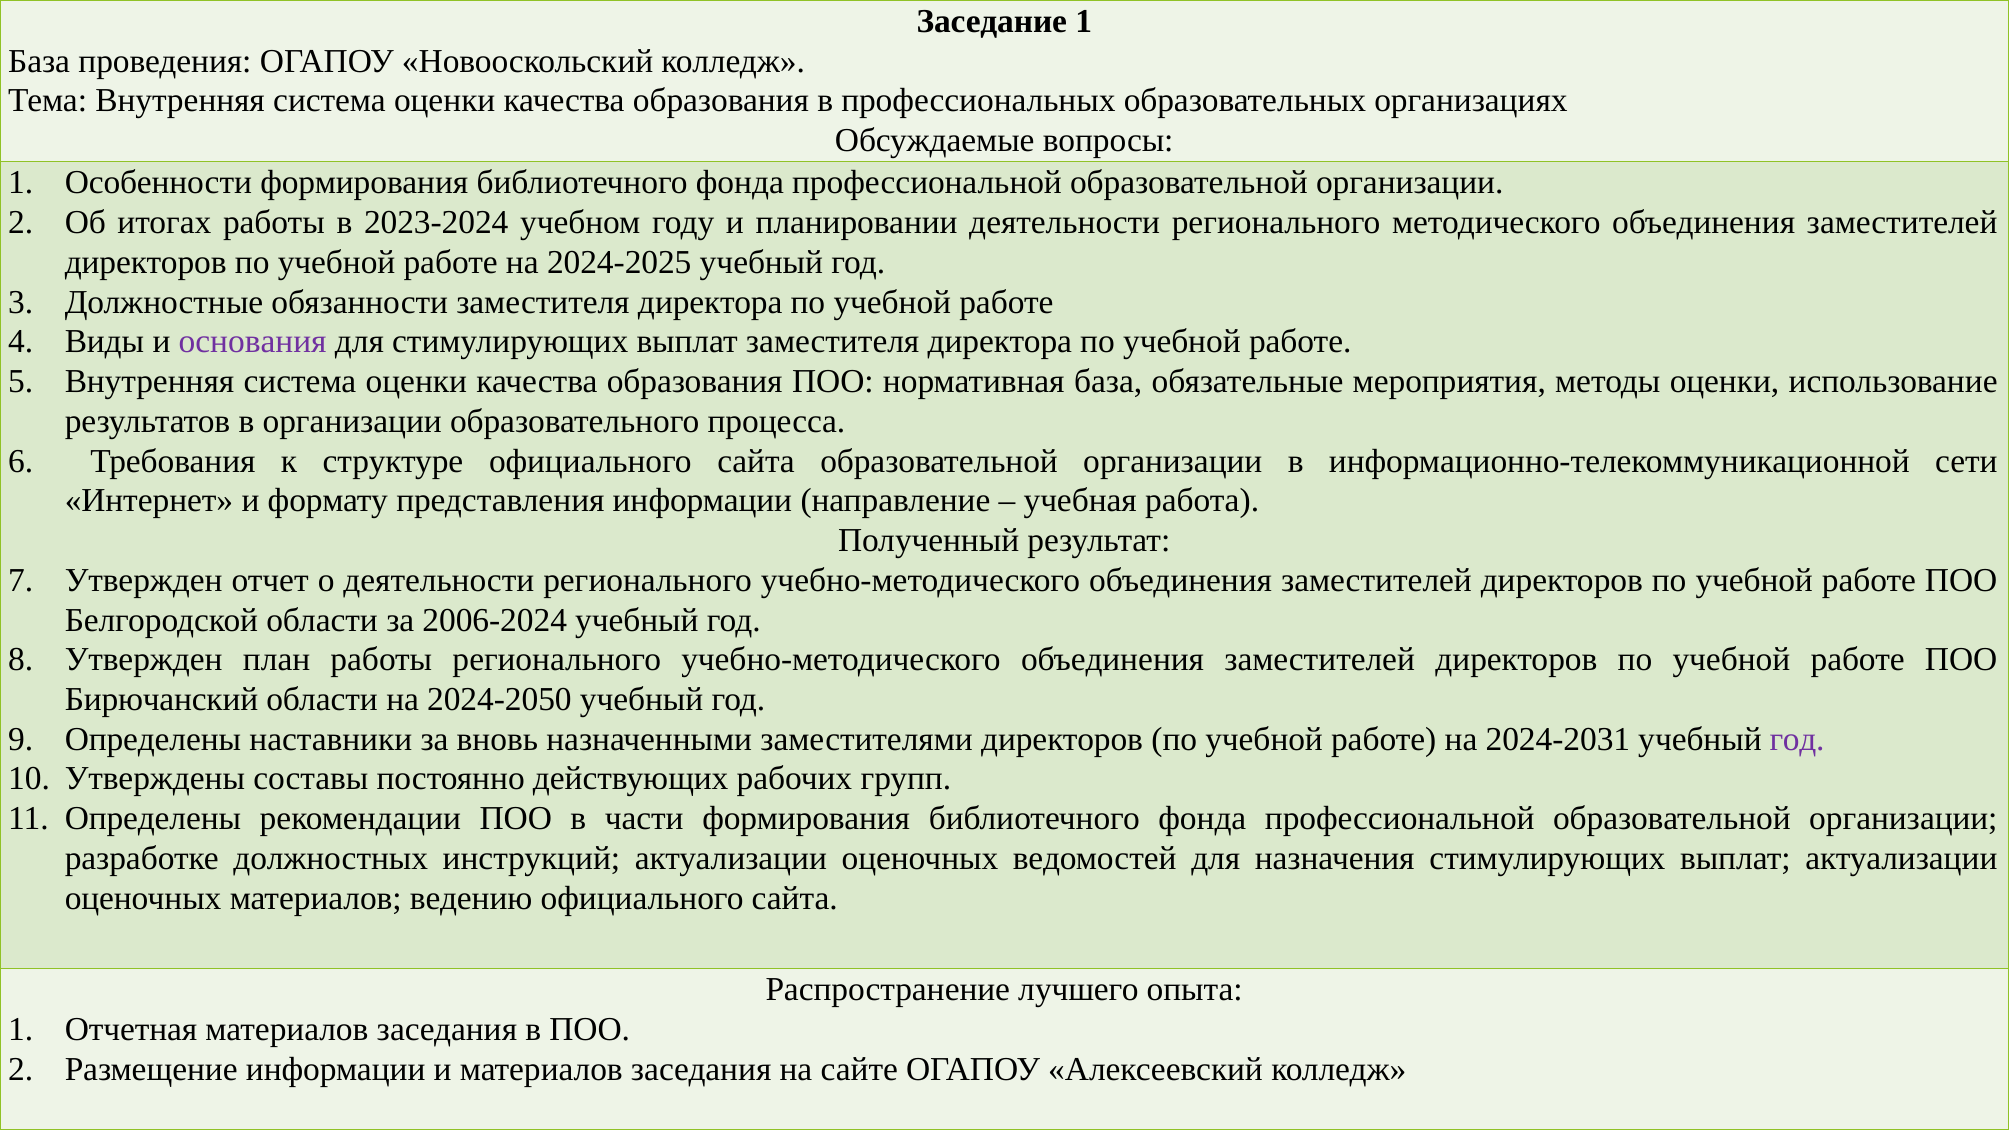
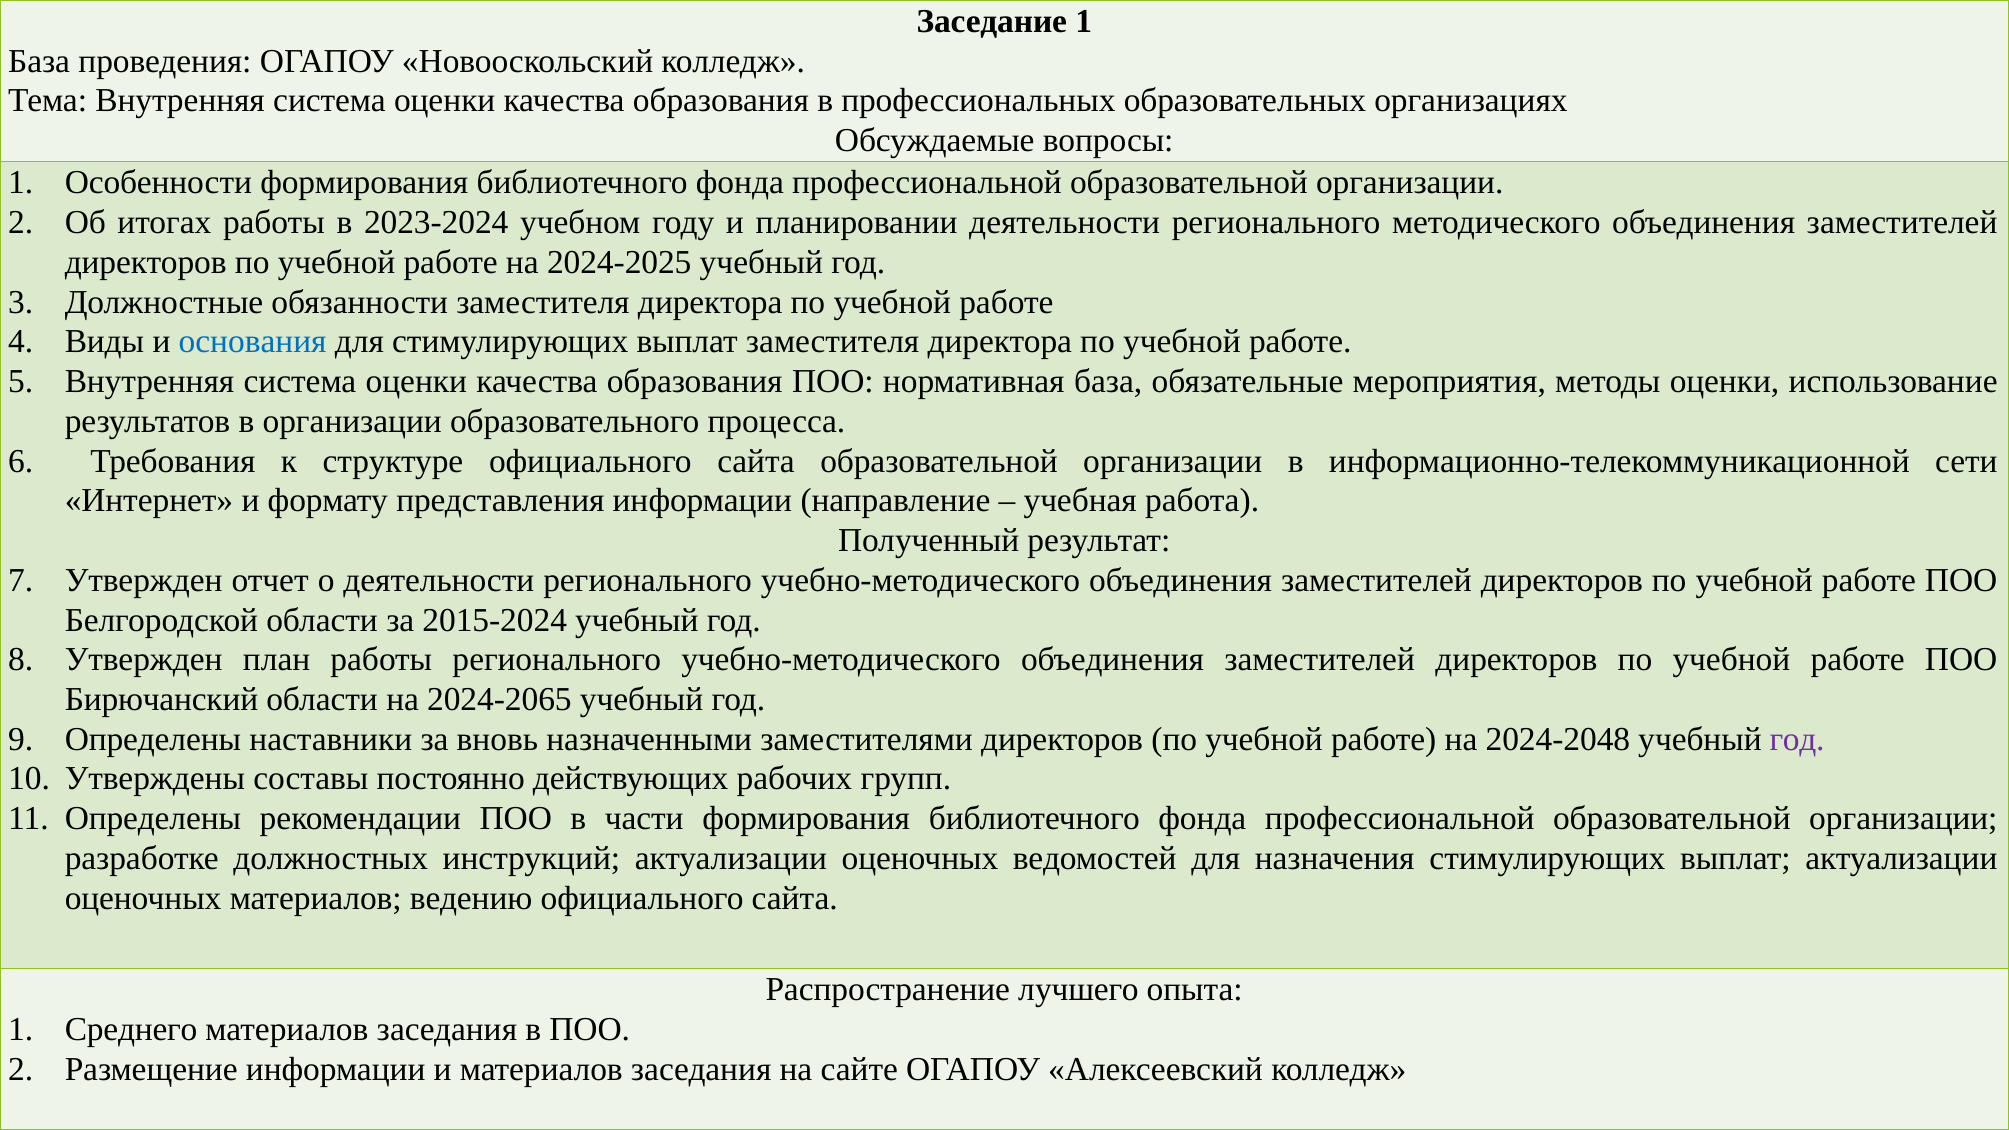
основания colour: purple -> blue (253, 342)
2006-2024: 2006-2024 -> 2015-2024 (495, 620)
2024-2050: 2024-2050 -> 2024-2065 (499, 699)
2024-2031: 2024-2031 -> 2024-2048 (1558, 739)
Отчетная: Отчетная -> Среднего (131, 1030)
